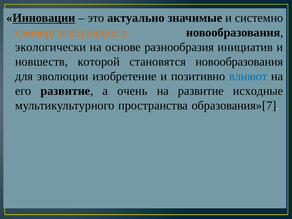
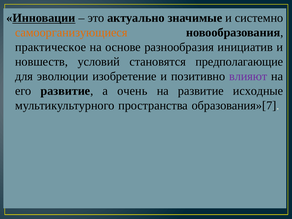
экологически: экологически -> практическое (51, 47)
которой: которой -> условий (99, 62)
становятся новообразования: новообразования -> предполагающие (239, 62)
влияют colour: blue -> purple (248, 76)
